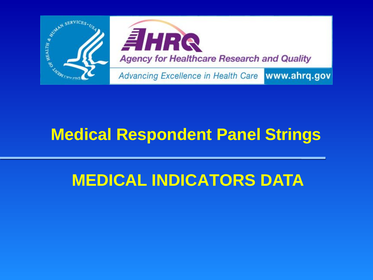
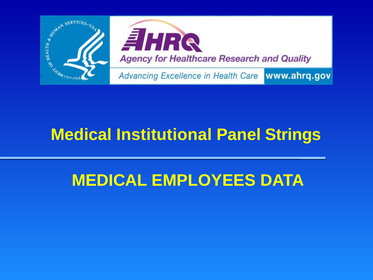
Respondent: Respondent -> Institutional (164, 134)
INDICATORS: INDICATORS -> EMPLOYEES (204, 180)
